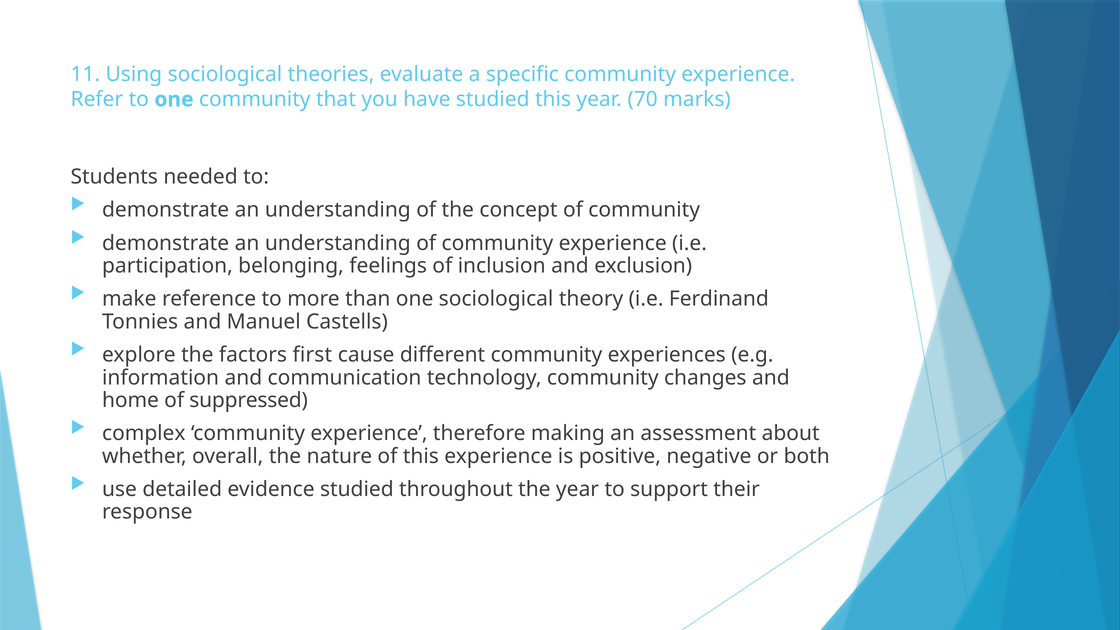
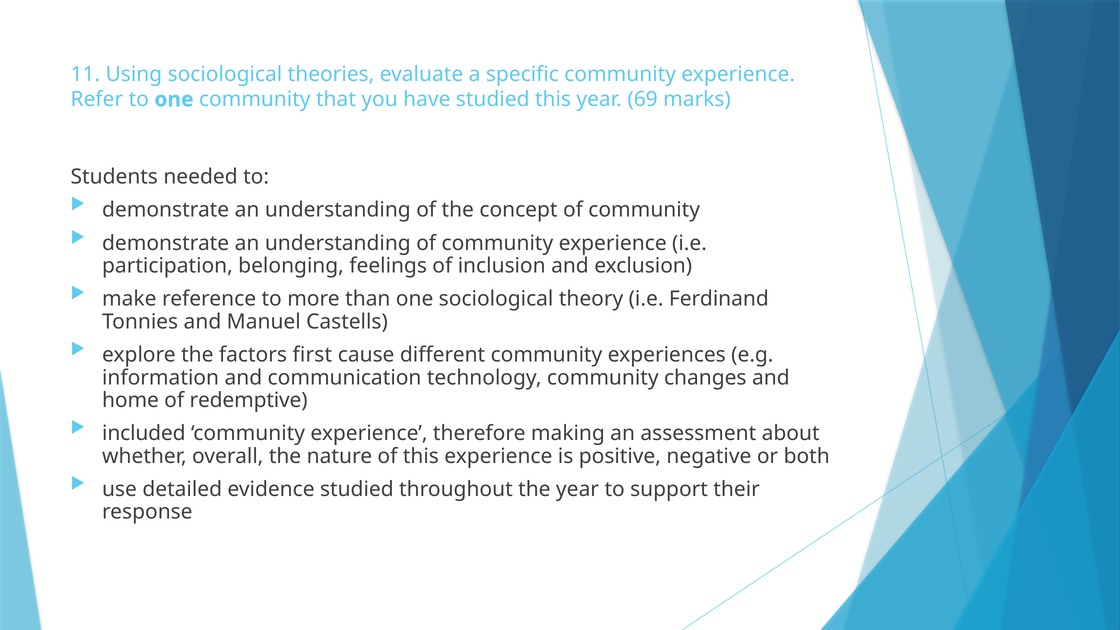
70: 70 -> 69 (643, 99)
suppressed: suppressed -> redemptive (249, 400)
complex: complex -> included (144, 433)
